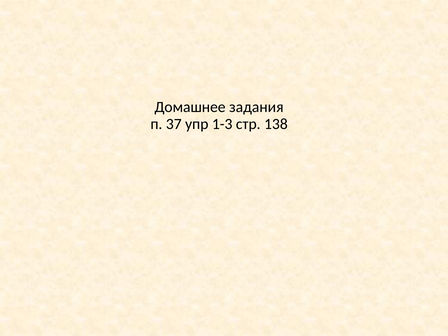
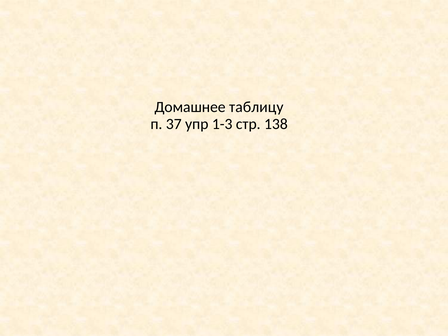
задания: задания -> таблицу (256, 107)
